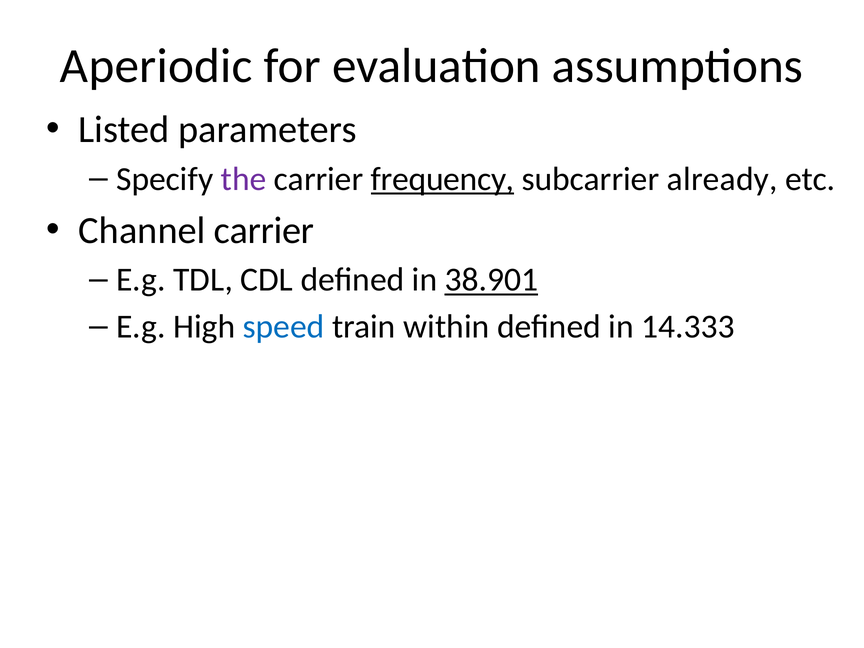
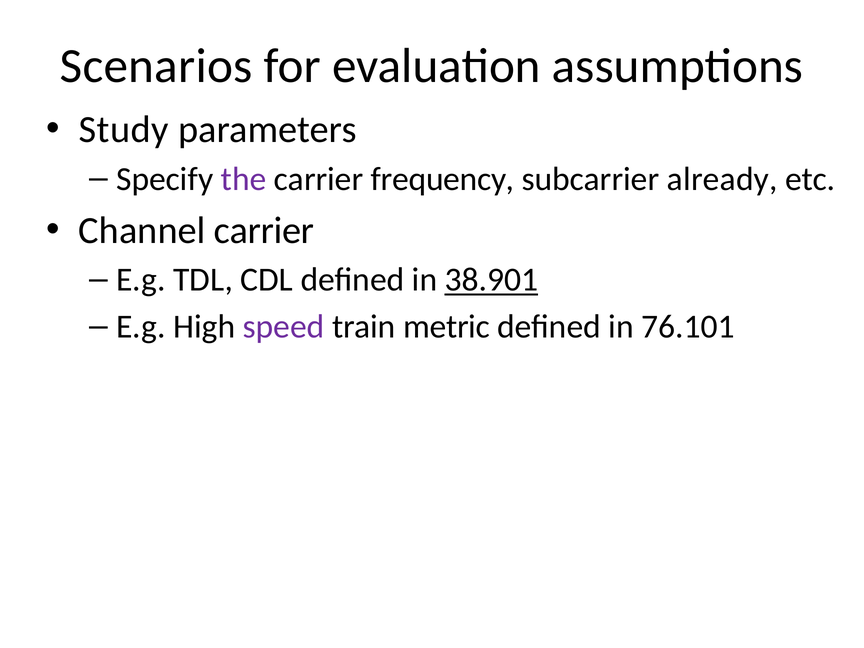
Aperiodic: Aperiodic -> Scenarios (156, 66)
Listed: Listed -> Study (124, 130)
frequency underline: present -> none (443, 179)
speed colour: blue -> purple (284, 327)
within: within -> metric (447, 327)
14.333: 14.333 -> 76.101 (688, 327)
